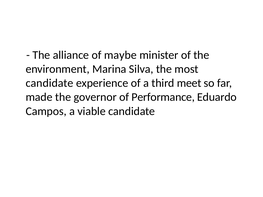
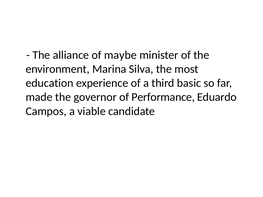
candidate: candidate -> education (50, 83)
meet: meet -> basic (189, 83)
